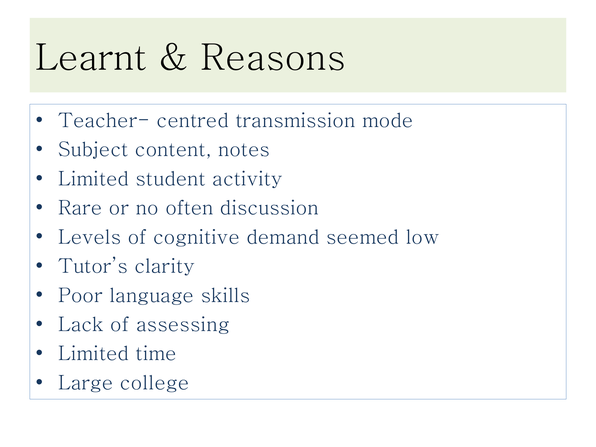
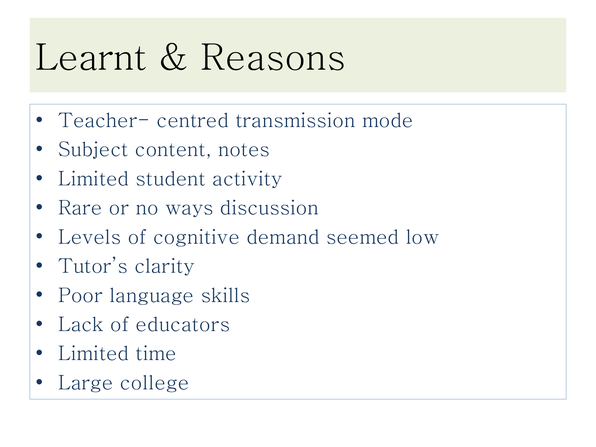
often: often -> ways (189, 208)
assessing: assessing -> educators (183, 325)
